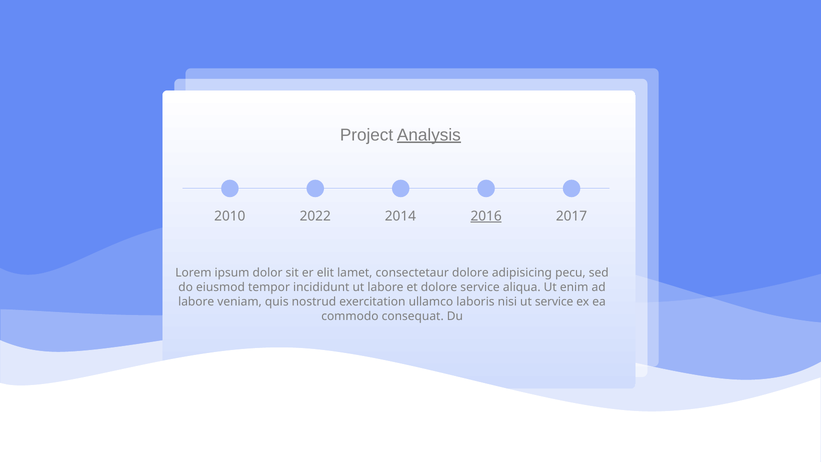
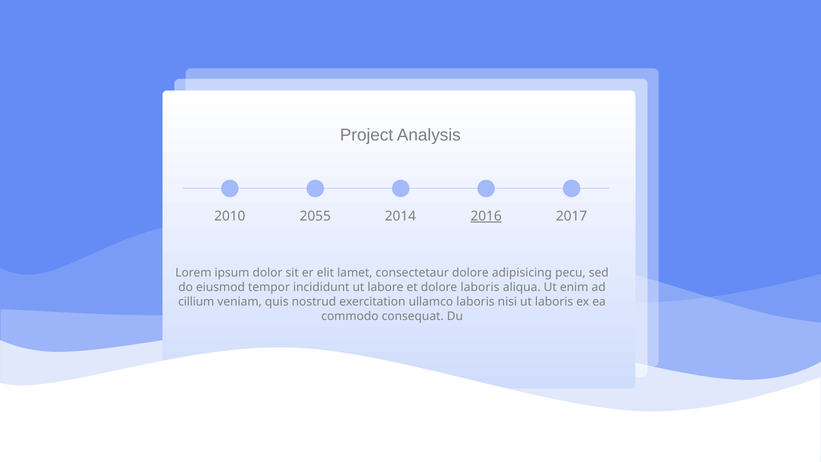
Analysis underline: present -> none (429, 135)
2022: 2022 -> 2055 (315, 216)
dolore service: service -> laboris (480, 287)
labore: labore -> cillium (196, 302)
ut service: service -> laboris (554, 302)
